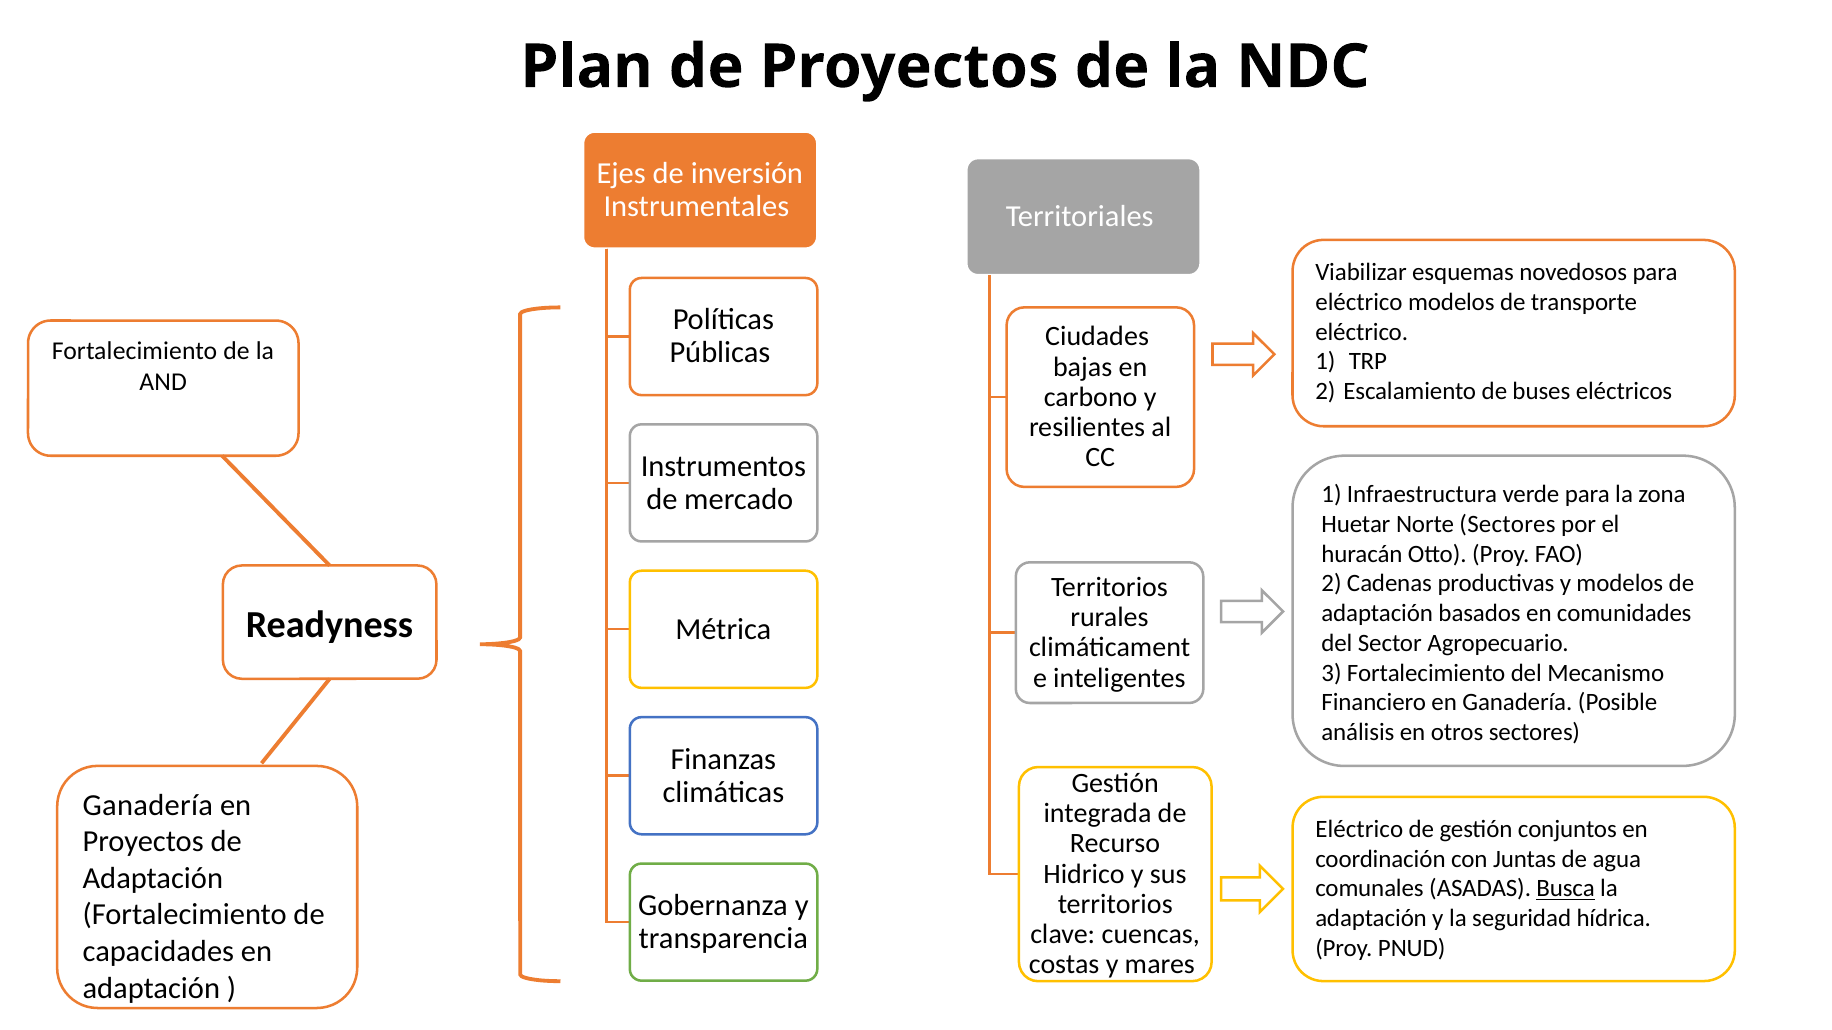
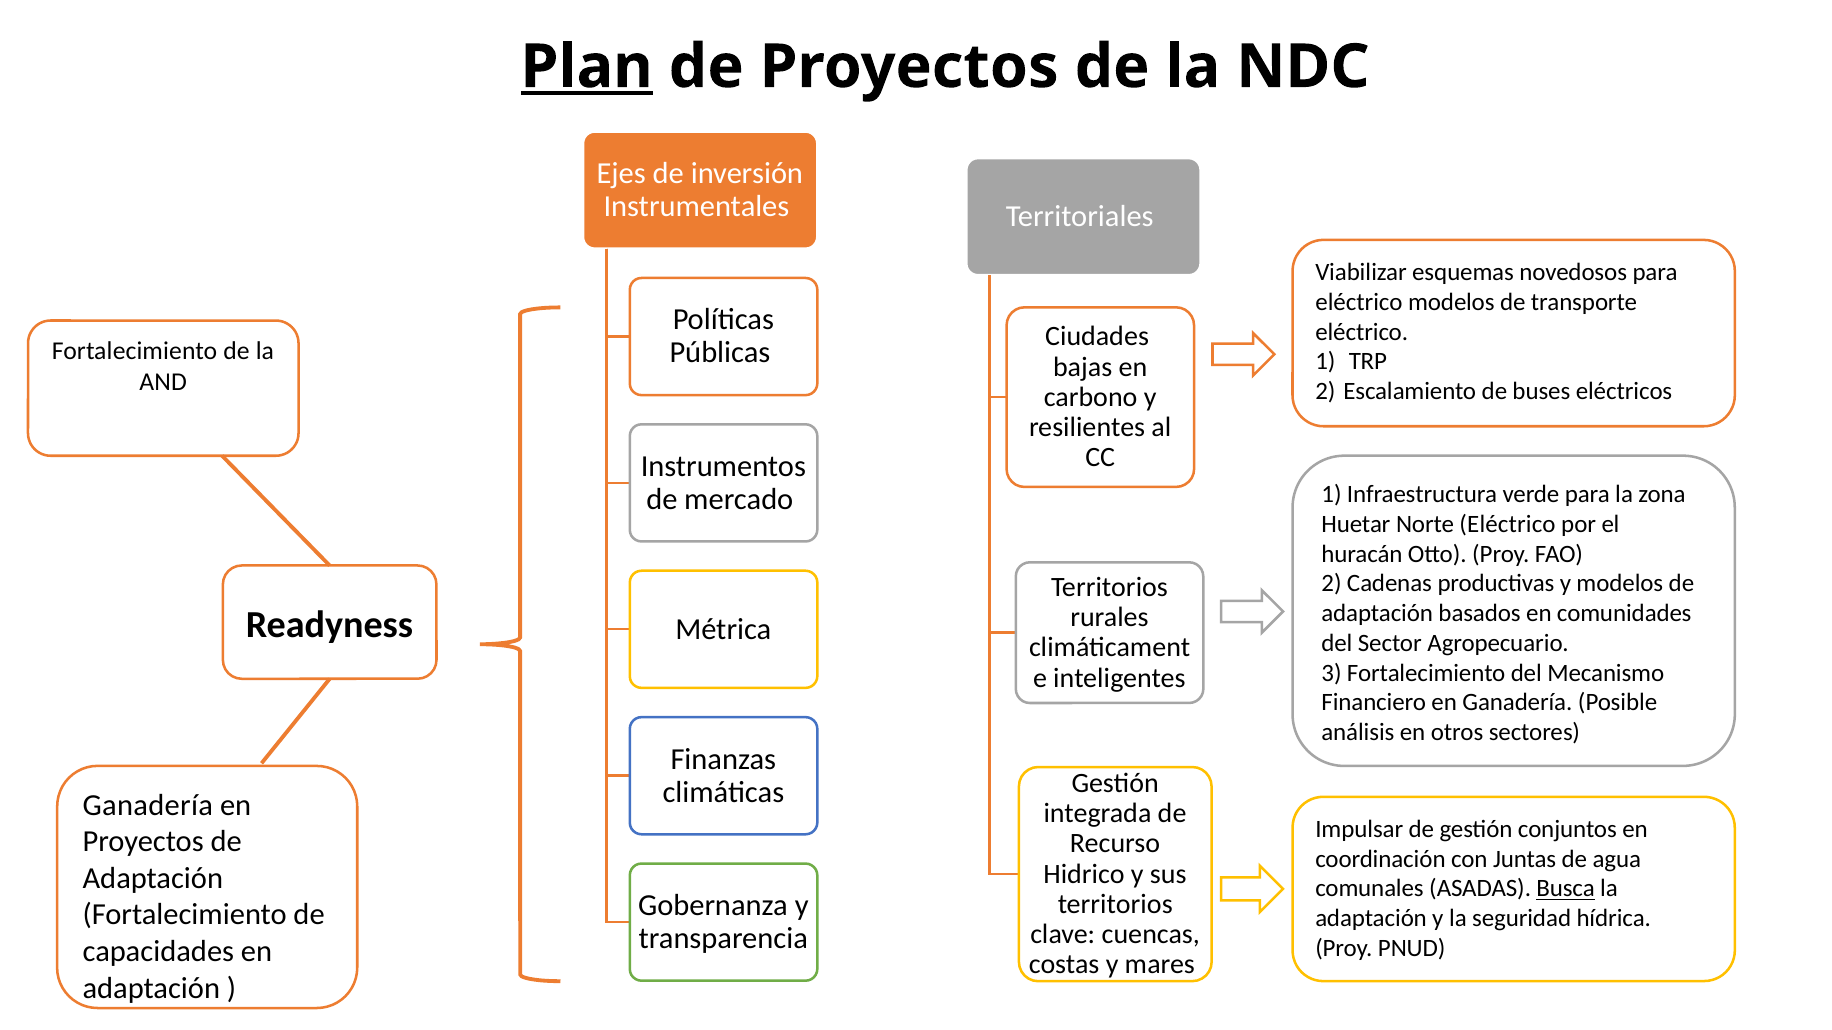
Plan underline: none -> present (587, 67)
Norte Sectores: Sectores -> Eléctrico (1508, 524)
Eléctrico: Eléctrico -> Impulsar (1359, 830)
